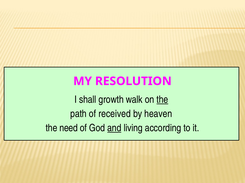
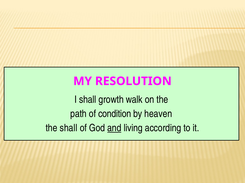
the underline: present -> none (162, 100)
received: received -> condition (115, 114)
the need: need -> shall (69, 129)
